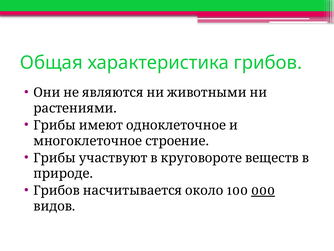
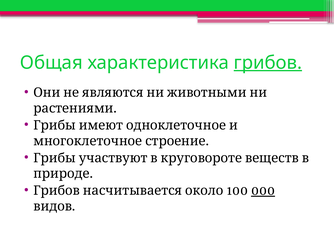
грибов underline: none -> present (268, 63)
